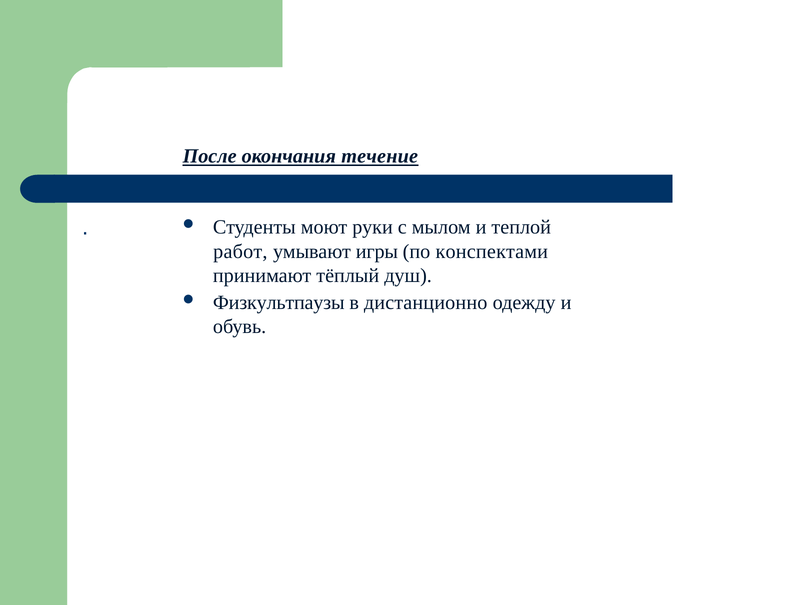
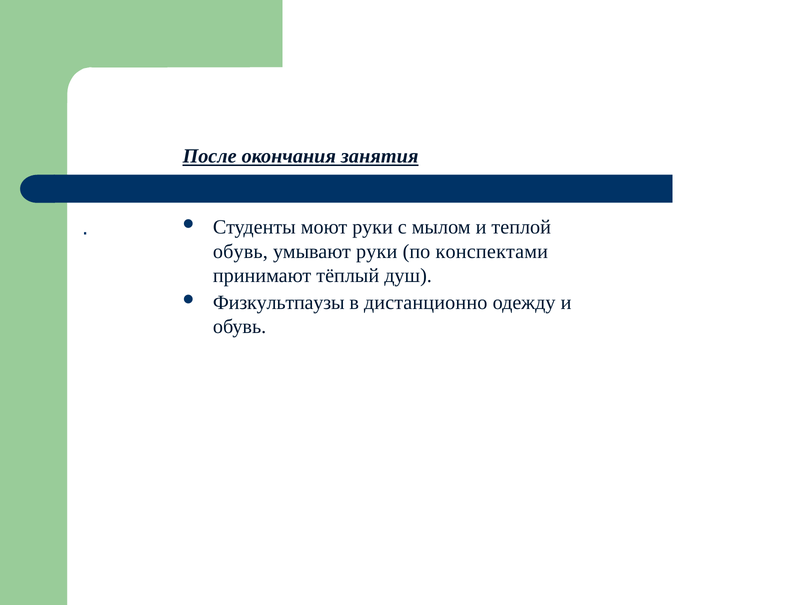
течение: течение -> занятия (380, 156)
работ: работ -> обувь (240, 251)
умывают игры: игры -> руки (377, 251)
